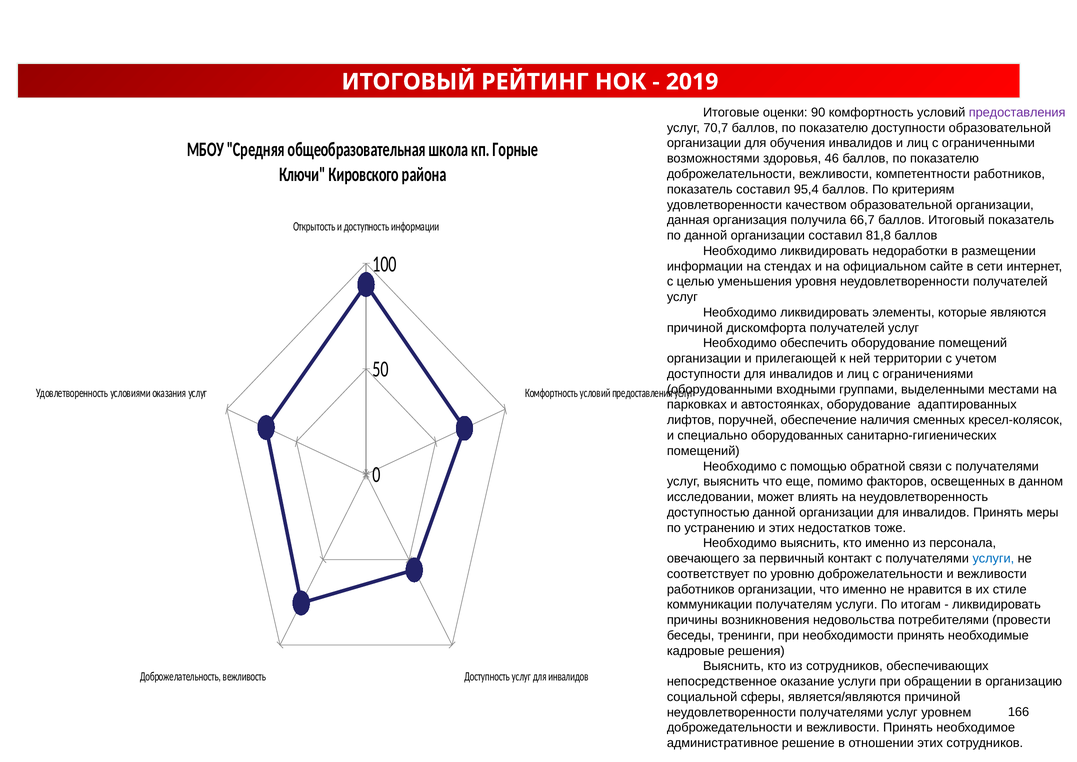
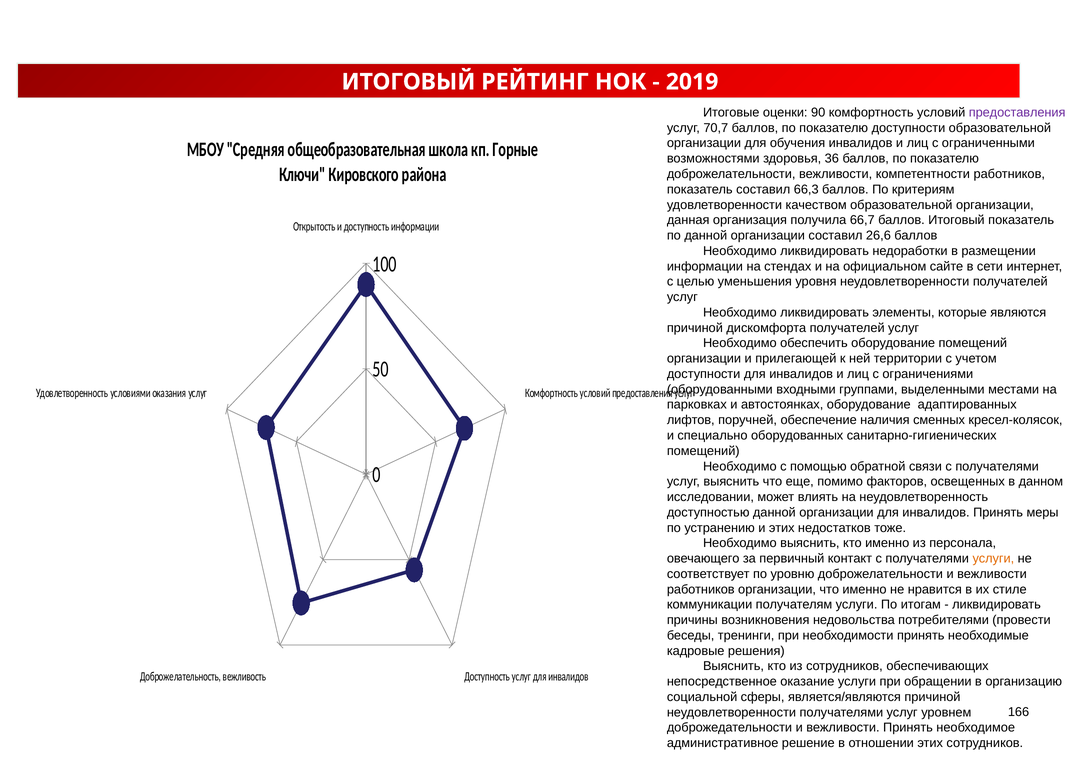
46: 46 -> 36 (832, 159)
95,4: 95,4 -> 66,3 (806, 189)
81,8: 81,8 -> 26,6 (878, 235)
услуги colour: blue -> orange (993, 558)
